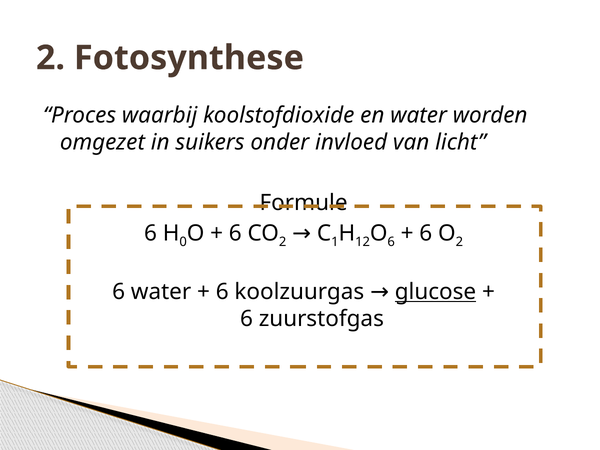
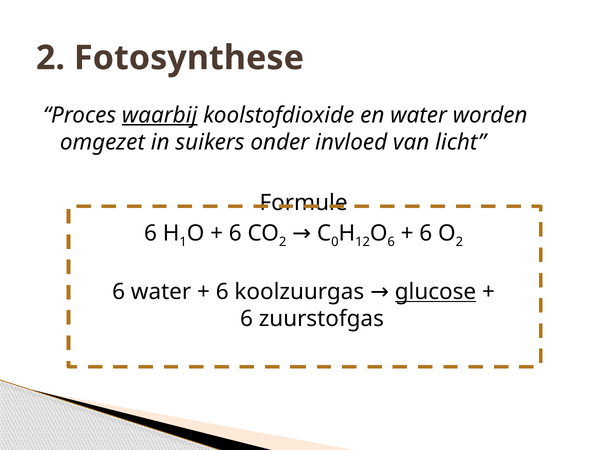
waarbij underline: none -> present (160, 115)
1: 1 -> 0 (335, 242)
0: 0 -> 1 (183, 242)
